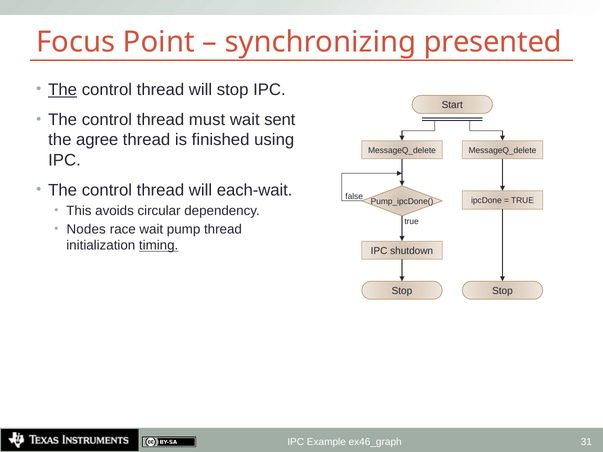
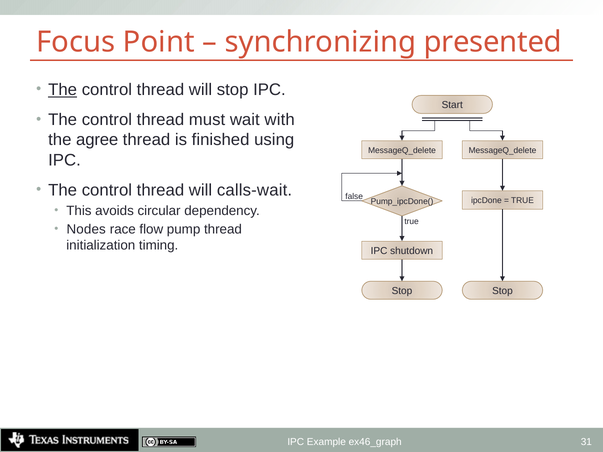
sent: sent -> with (280, 120)
each-wait: each-wait -> calls-wait (254, 190)
race wait: wait -> flow (151, 229)
timing underline: present -> none (159, 246)
